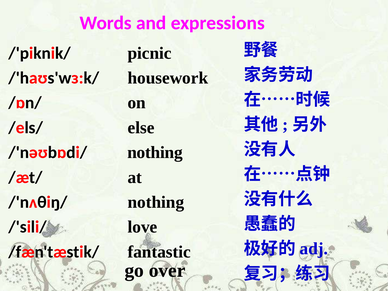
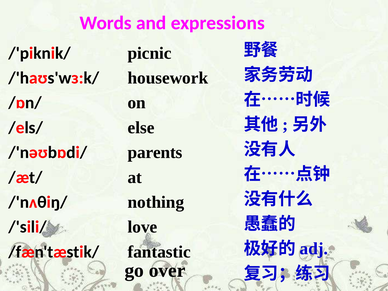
nothing: nothing -> parents (155, 152)
